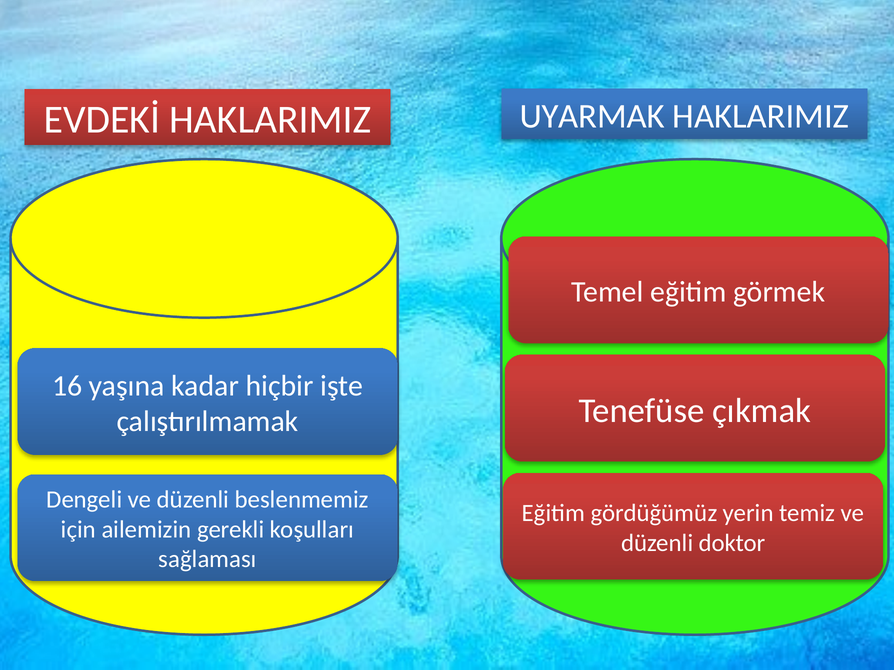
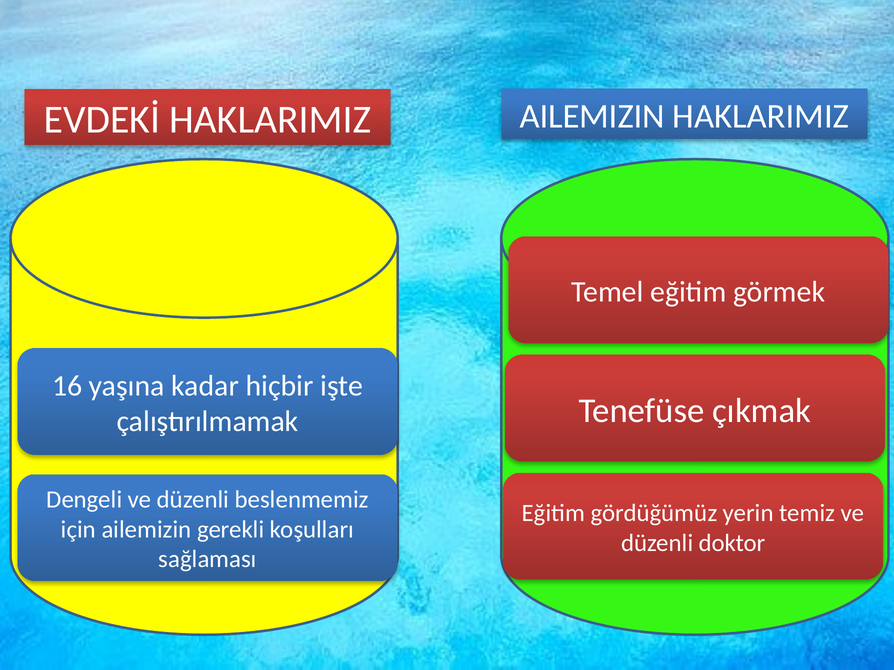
HAKLARIMIZ UYARMAK: UYARMAK -> AILEMIZIN (592, 117)
